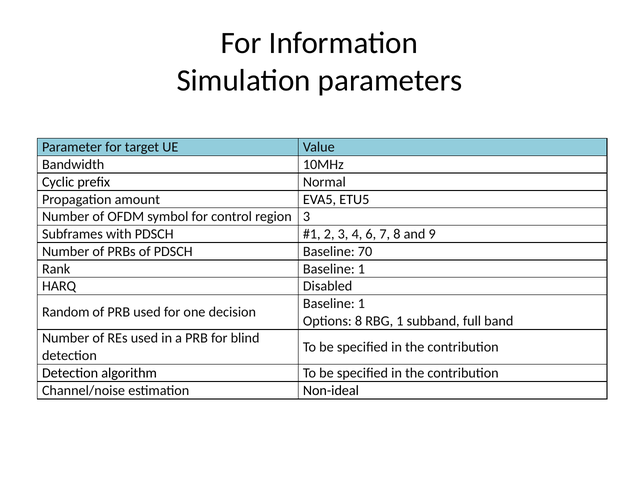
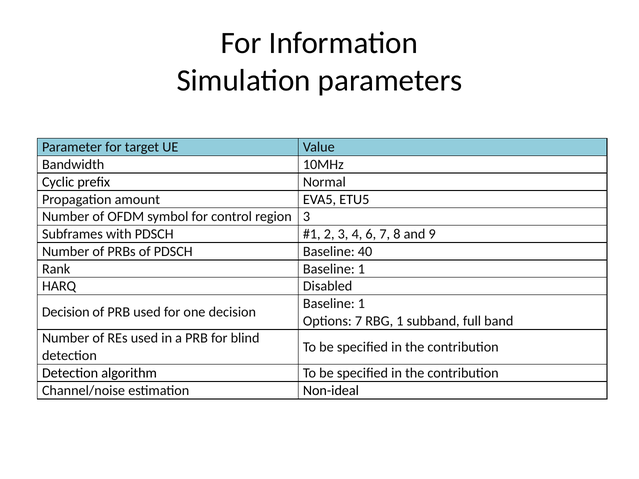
70: 70 -> 40 (365, 252)
Random: Random -> Decision (66, 312)
Options 8: 8 -> 7 (359, 321)
